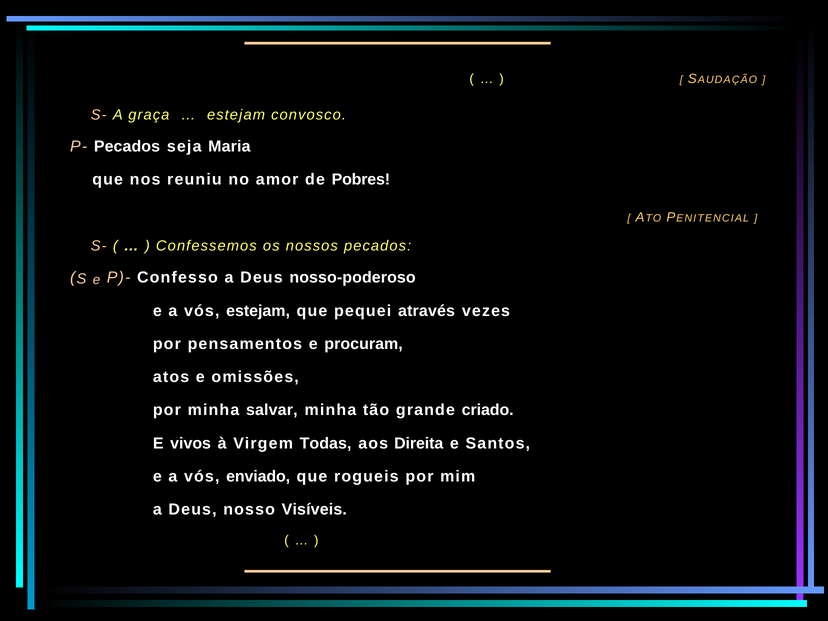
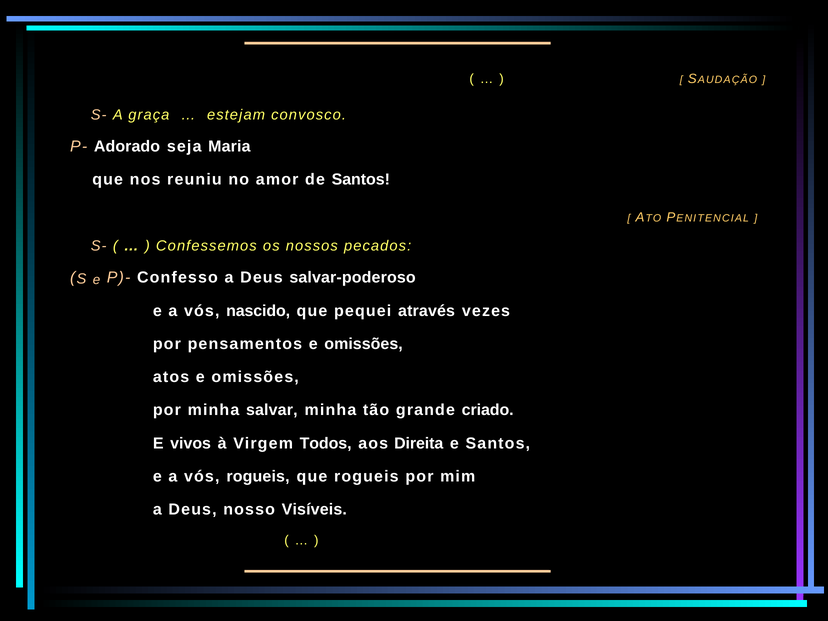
P- Pecados: Pecados -> Adorado (127, 147)
de Pobres: Pobres -> Santos (361, 180)
nosso-poderoso: nosso-poderoso -> salvar-poderoso (353, 278)
vós estejam: estejam -> nascido (258, 311)
pensamentos e procuram: procuram -> omissões (364, 344)
Todas: Todas -> Todos (326, 443)
vós enviado: enviado -> rogueis (258, 476)
